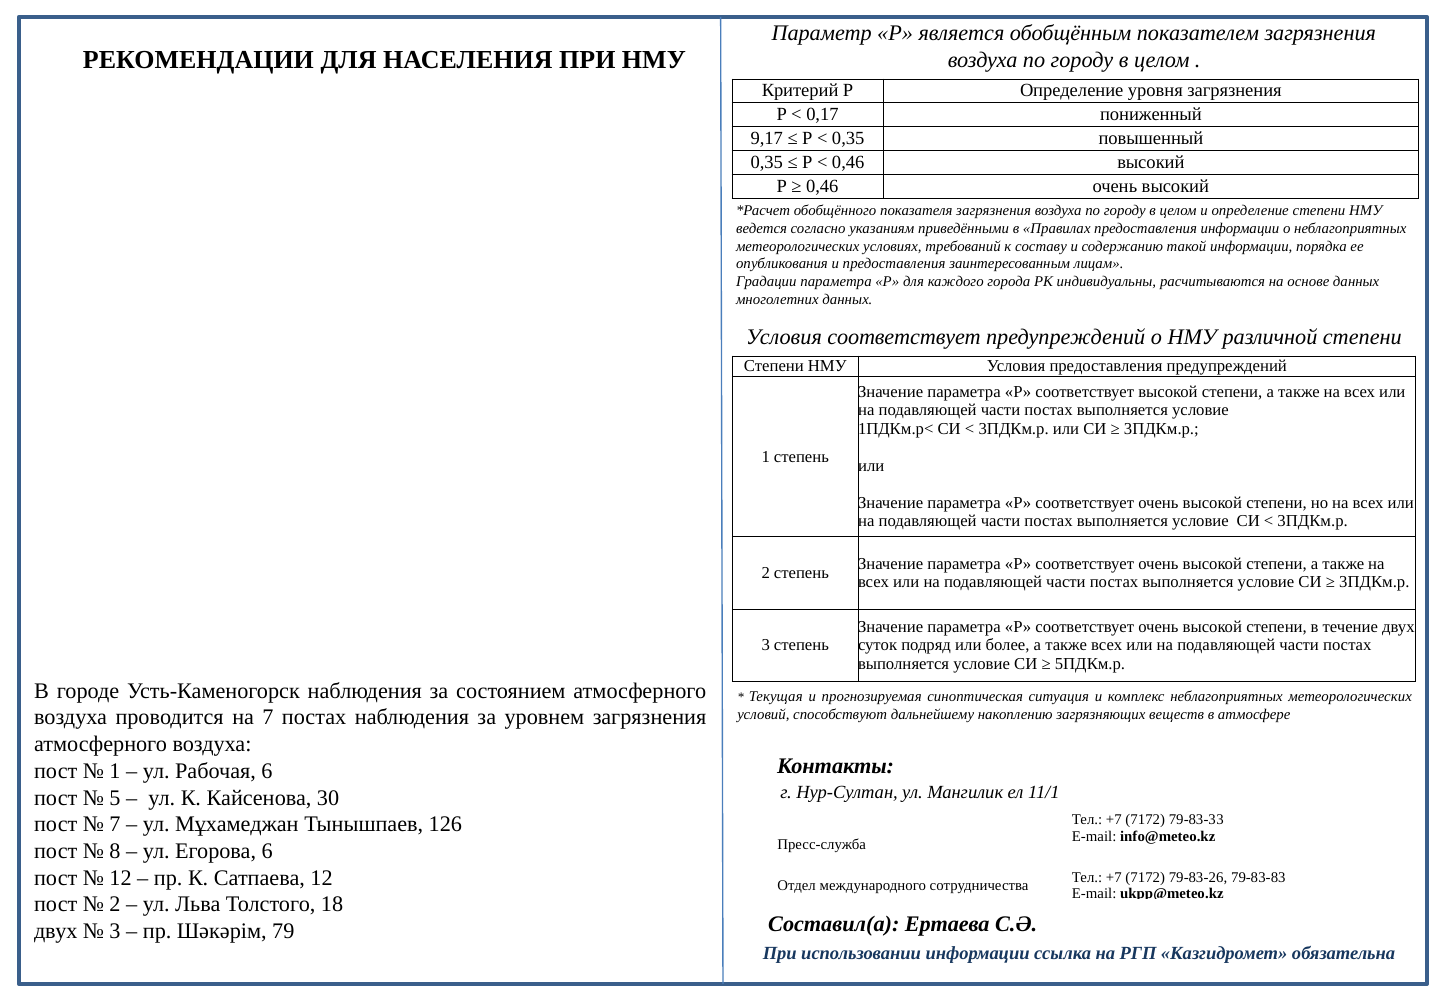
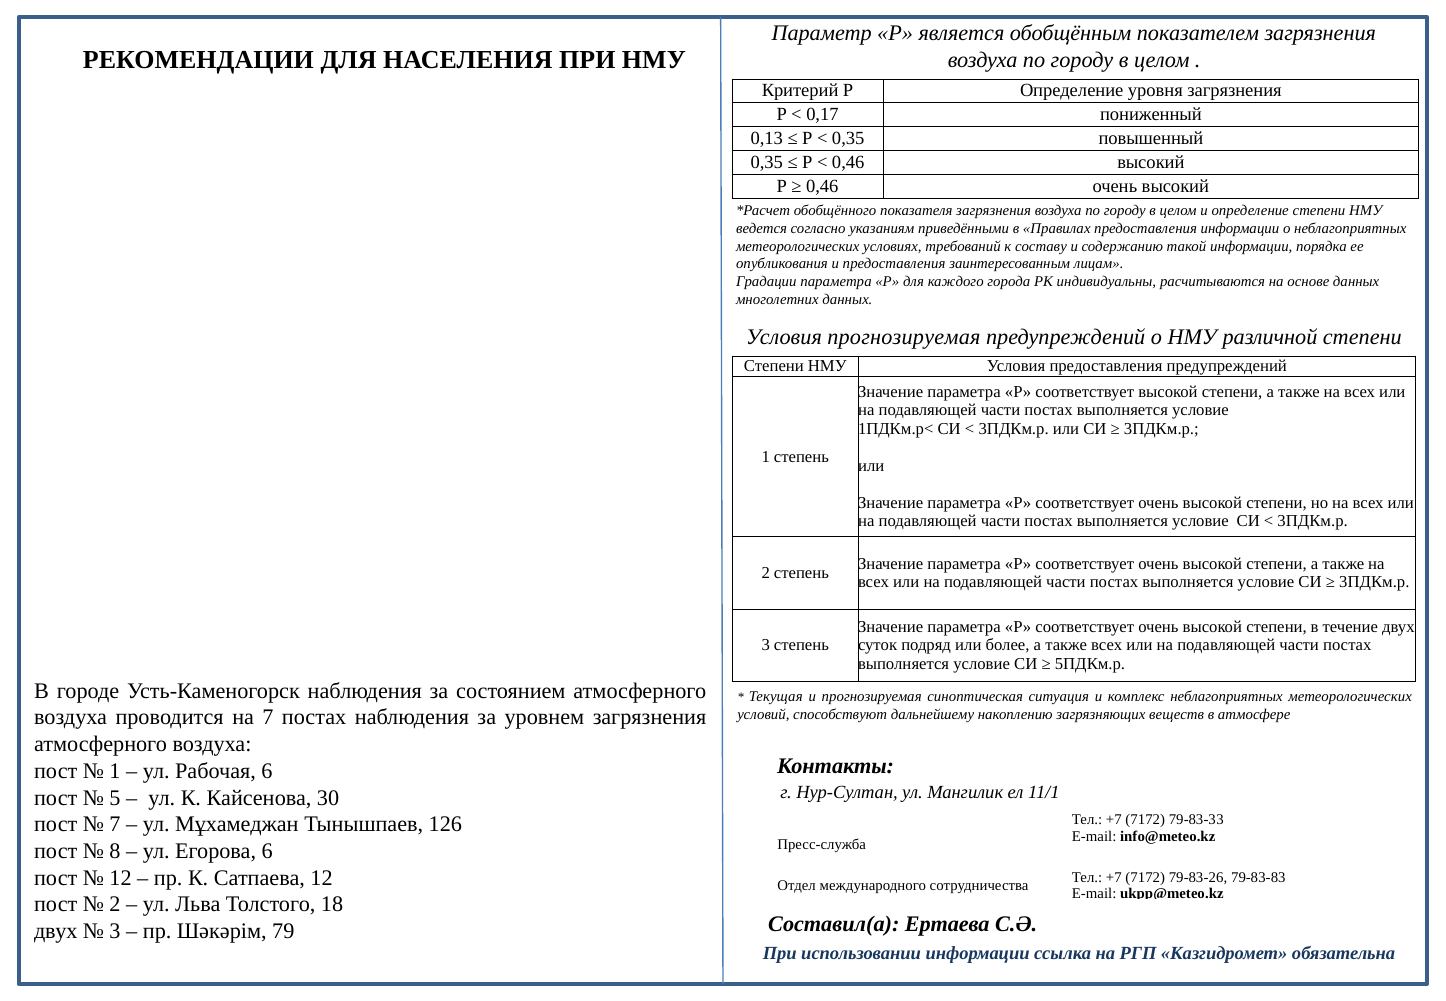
9,17: 9,17 -> 0,13 (767, 138)
Условия соответствует: соответствует -> прогнозируемая (904, 338)
